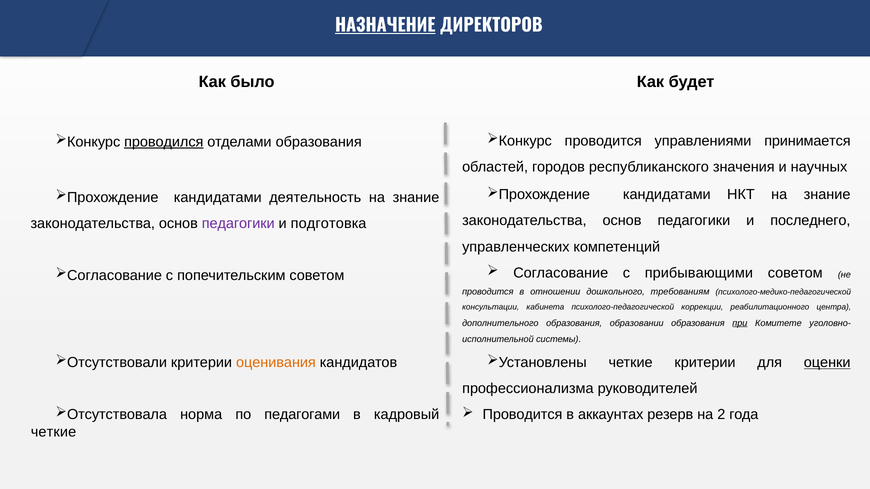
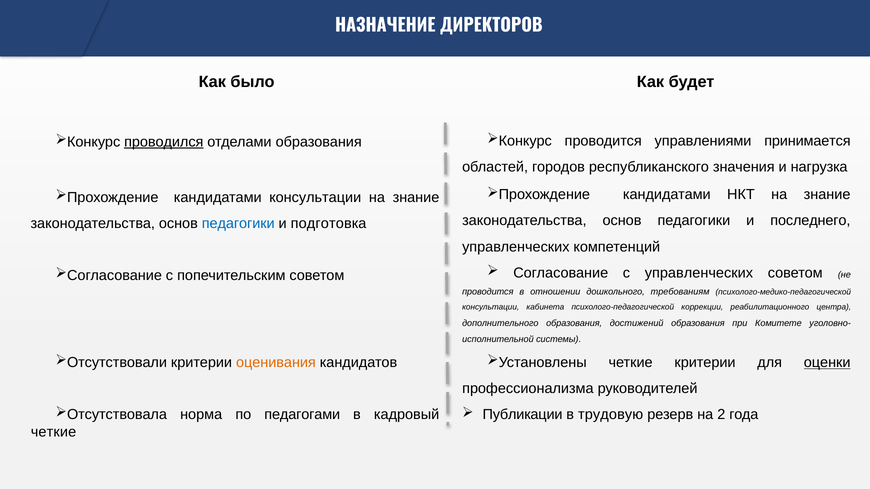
НАЗНАЧЕНИЕ underline: present -> none (385, 26)
научных: научных -> нагрузка (819, 167)
кандидатами деятельность: деятельность -> консультации (315, 197)
педагогики colour: purple -> blue (238, 223)
с прибывающими: прибывающими -> управленческих (699, 273)
образовании: образовании -> достижений (637, 323)
при underline: present -> none (740, 323)
Проводится: Проводится -> Публикации (523, 415)
аккаунтах: аккаунтах -> трудовую (611, 415)
